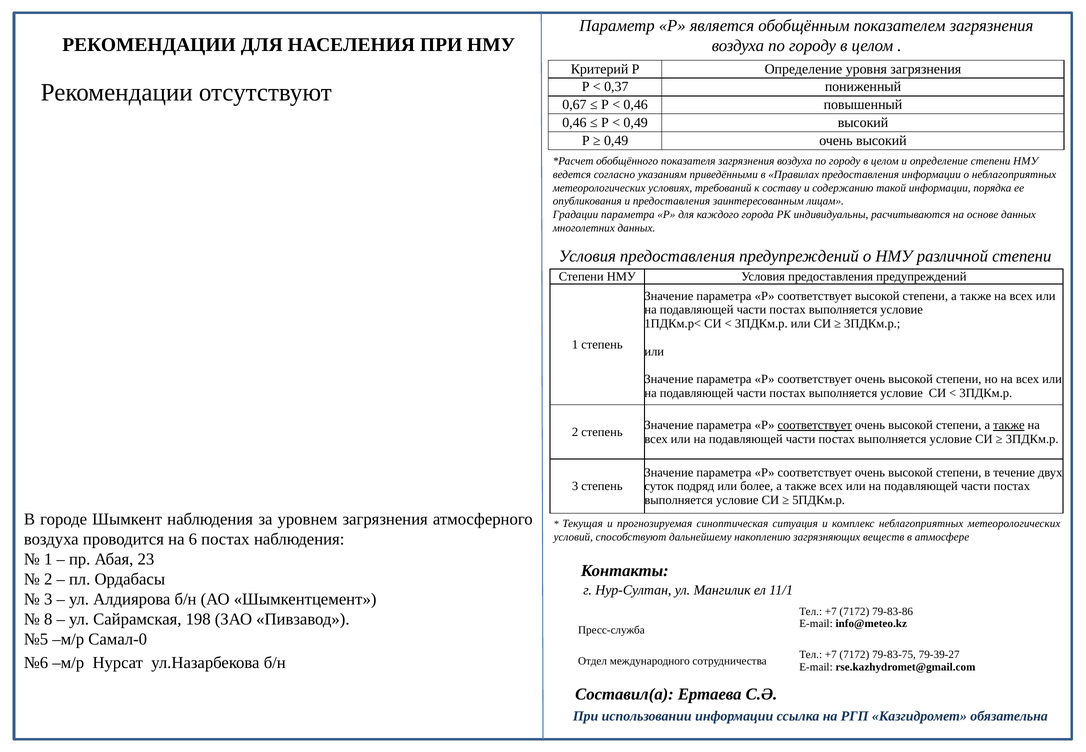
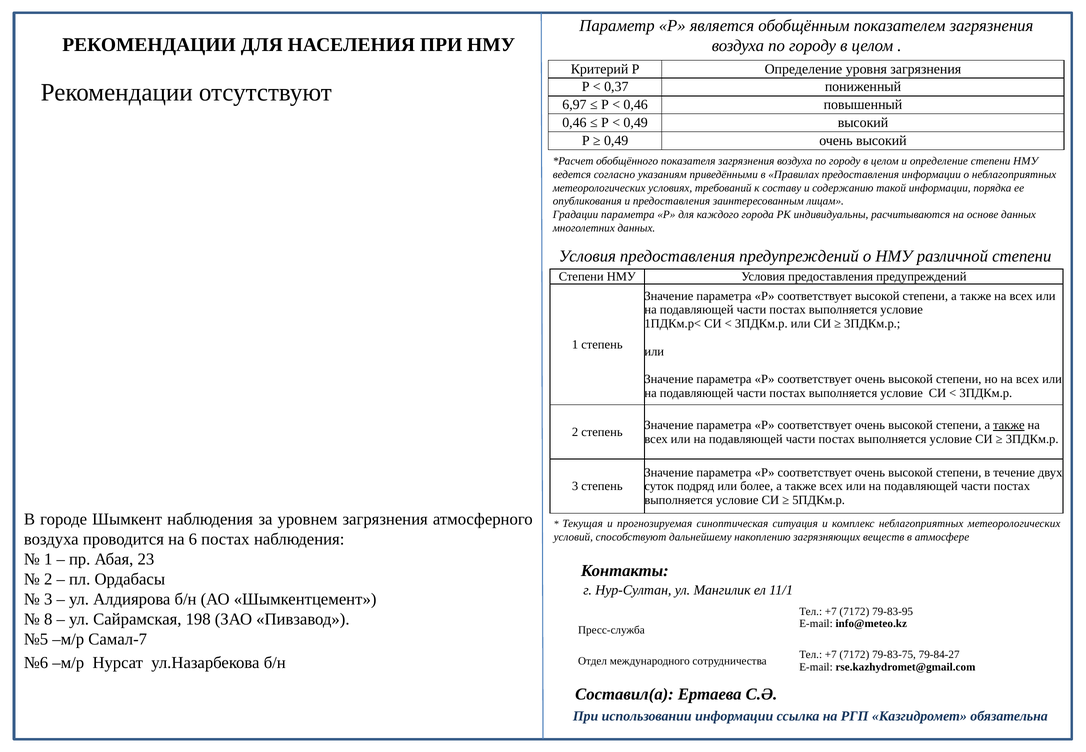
0,67: 0,67 -> 6,97 (574, 105)
соответствует underline: present -> none (815, 425)
79-83-86: 79-83-86 -> 79-83-95 (893, 611)
Самал-0: Самал-0 -> Самал-7 (118, 639)
79-39-27: 79-39-27 -> 79-84-27 (939, 655)
